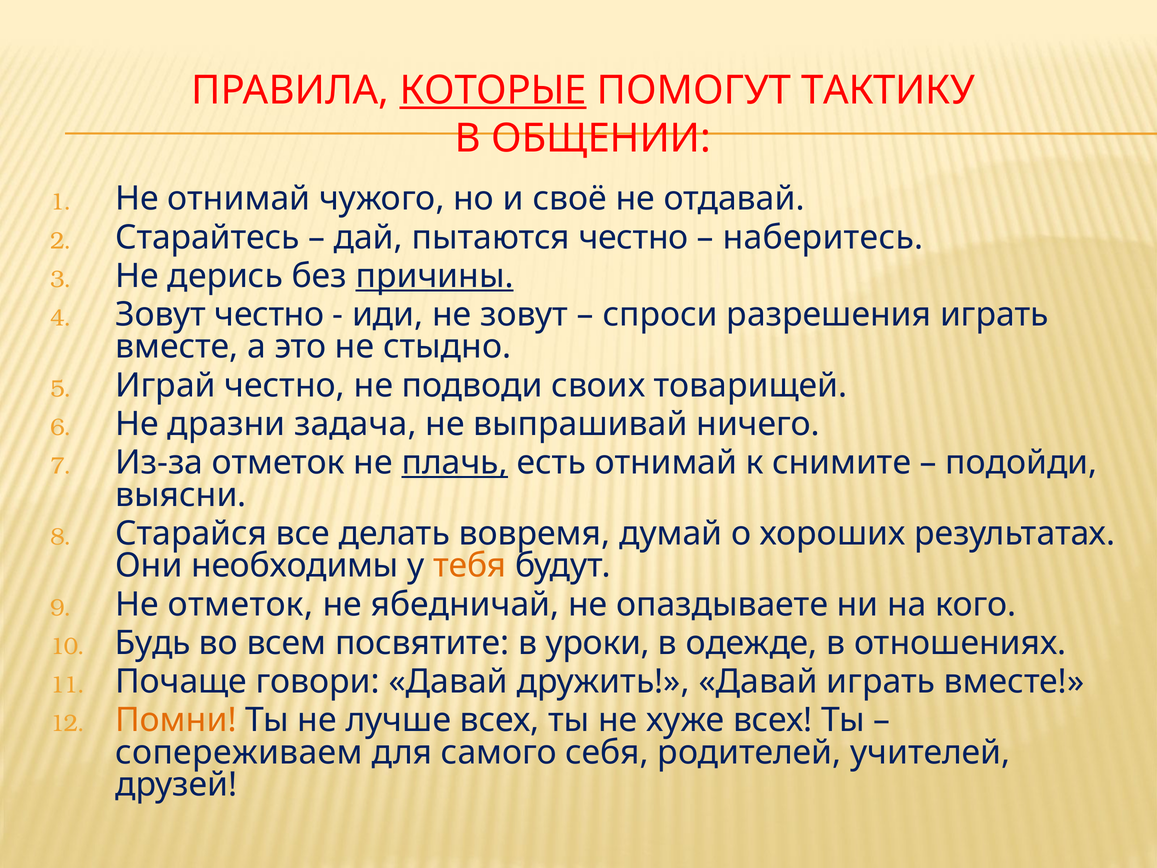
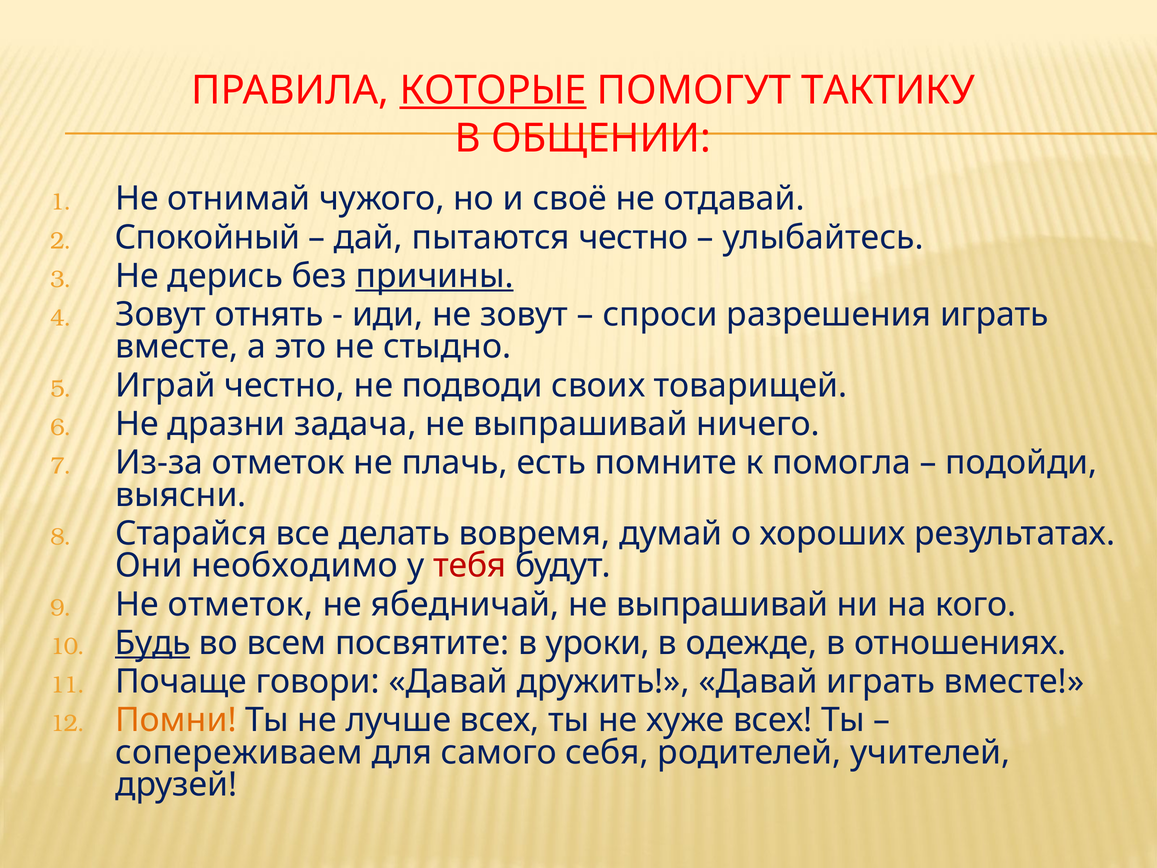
Старайтесь: Старайтесь -> Спокойный (207, 237)
наберитесь: наберитесь -> улыбайтесь (823, 237)
Зовут честно: честно -> отнять (269, 314)
плачь underline: present -> none (455, 462)
есть отнимай: отнимай -> помните (666, 462)
снимите: снимите -> помогла (842, 462)
необходимы: необходимы -> необходимо (295, 566)
тебя colour: orange -> red (470, 566)
ябедничай не опаздываете: опаздываете -> выпрашивай (722, 604)
Будь underline: none -> present (153, 643)
